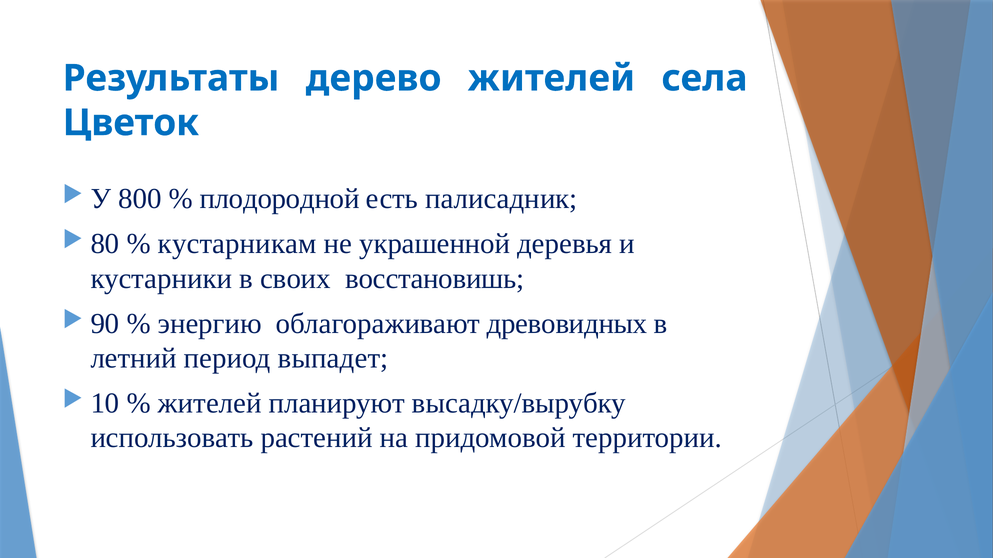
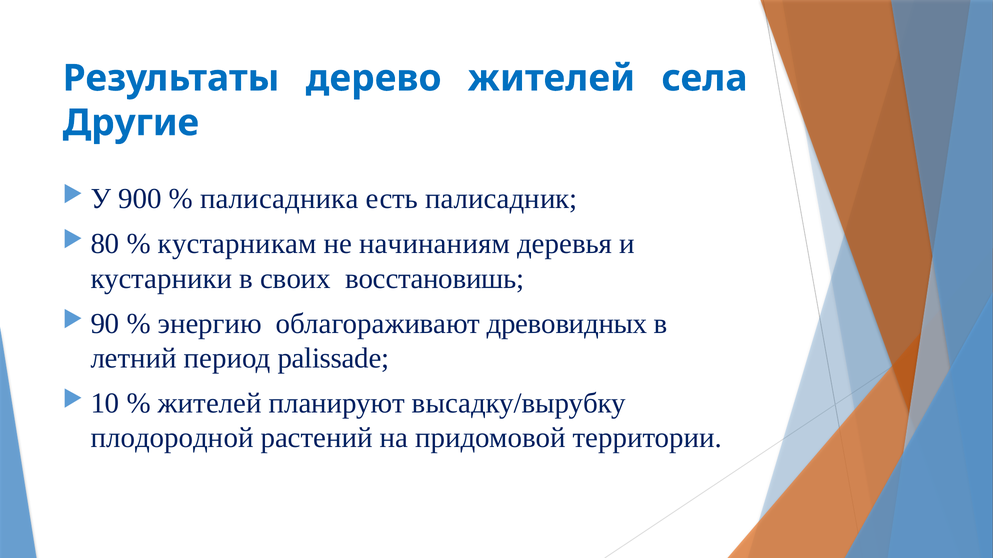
Цветок: Цветок -> Другие (131, 123)
800: 800 -> 900 (140, 199)
плодородной: плодородной -> палисадника (279, 199)
украшенной: украшенной -> начинаниям (435, 244)
выпадет: выпадет -> palissade (333, 359)
использовать: использовать -> плодородной (172, 438)
